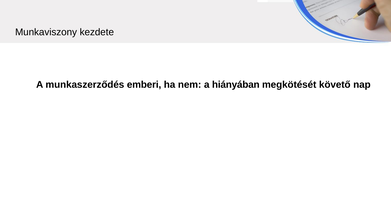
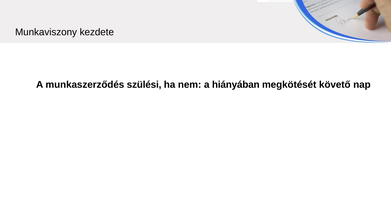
emberi: emberi -> szülési (144, 85)
